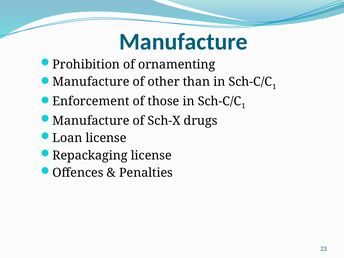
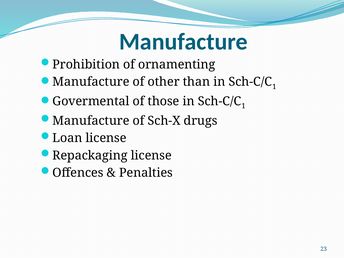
Enforcement: Enforcement -> Govermental (91, 101)
